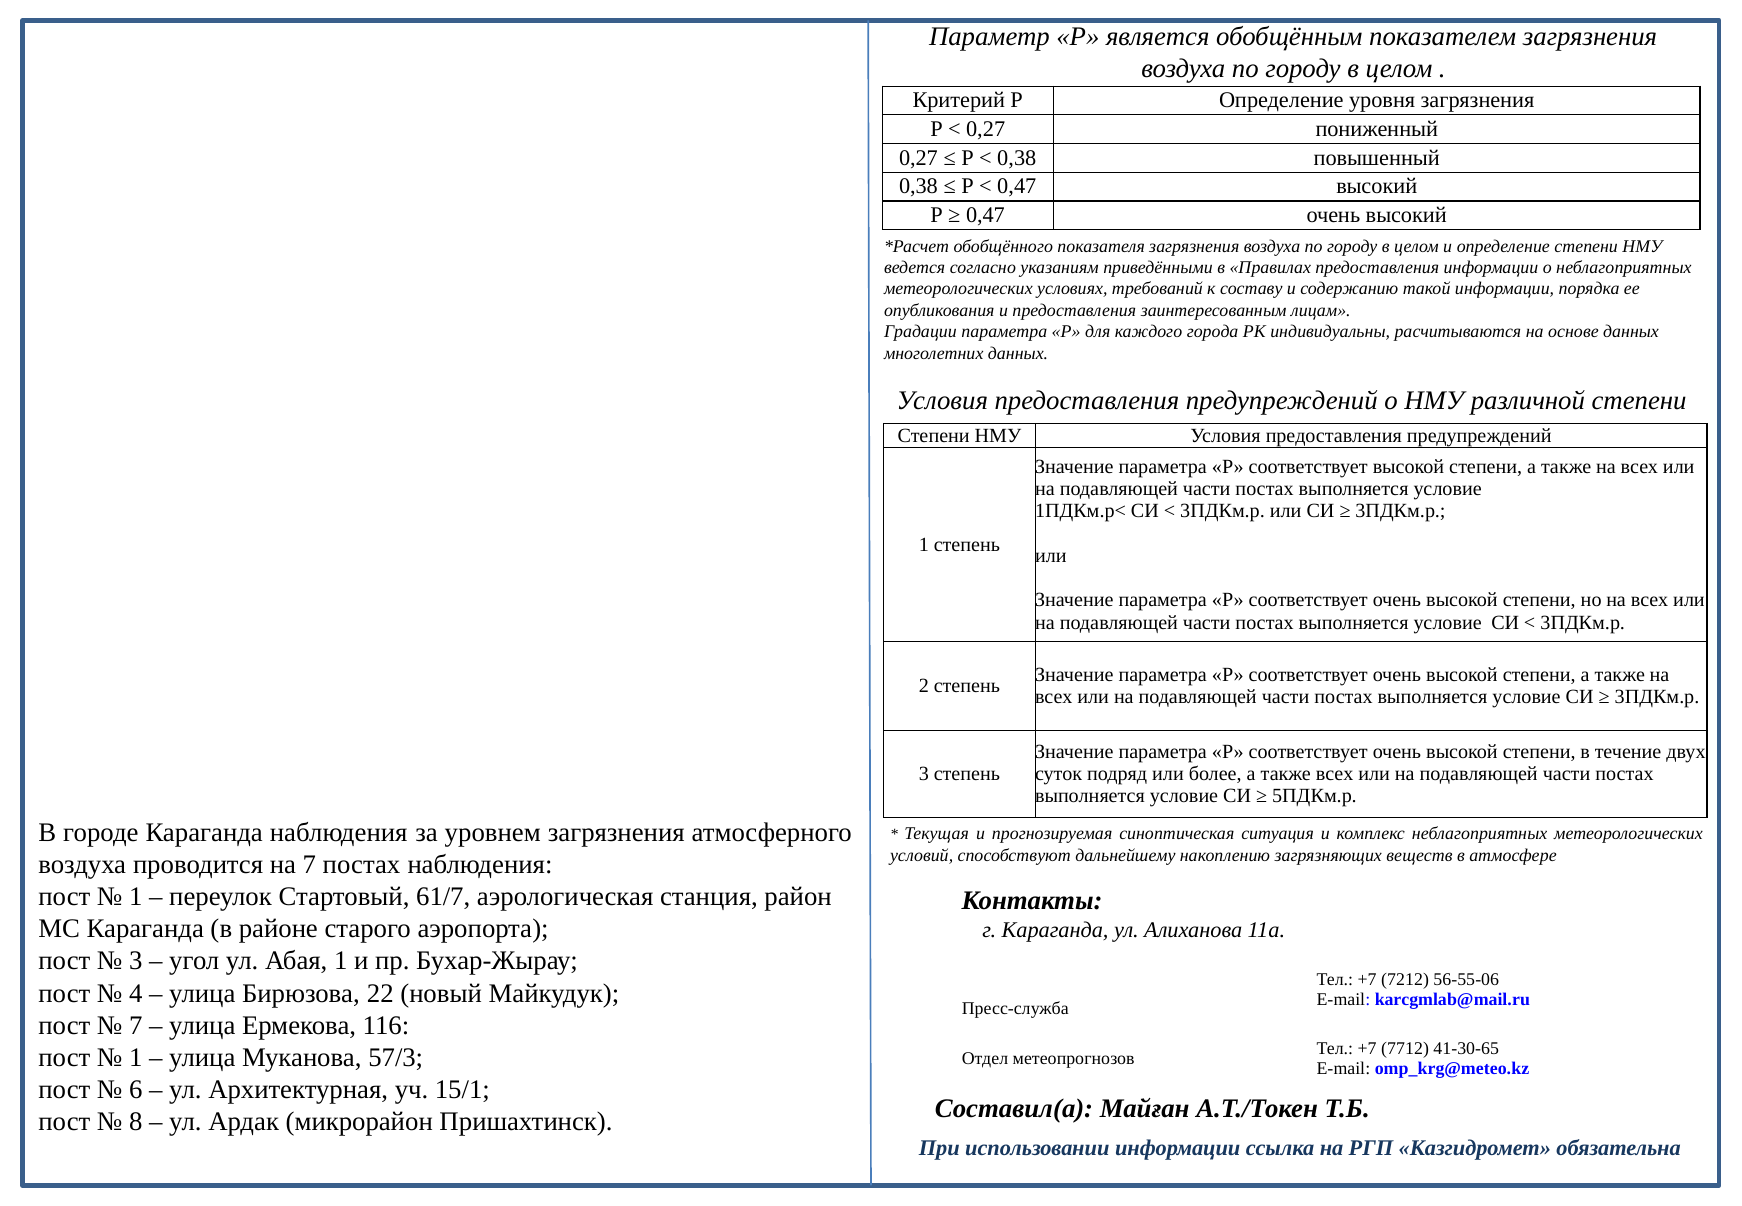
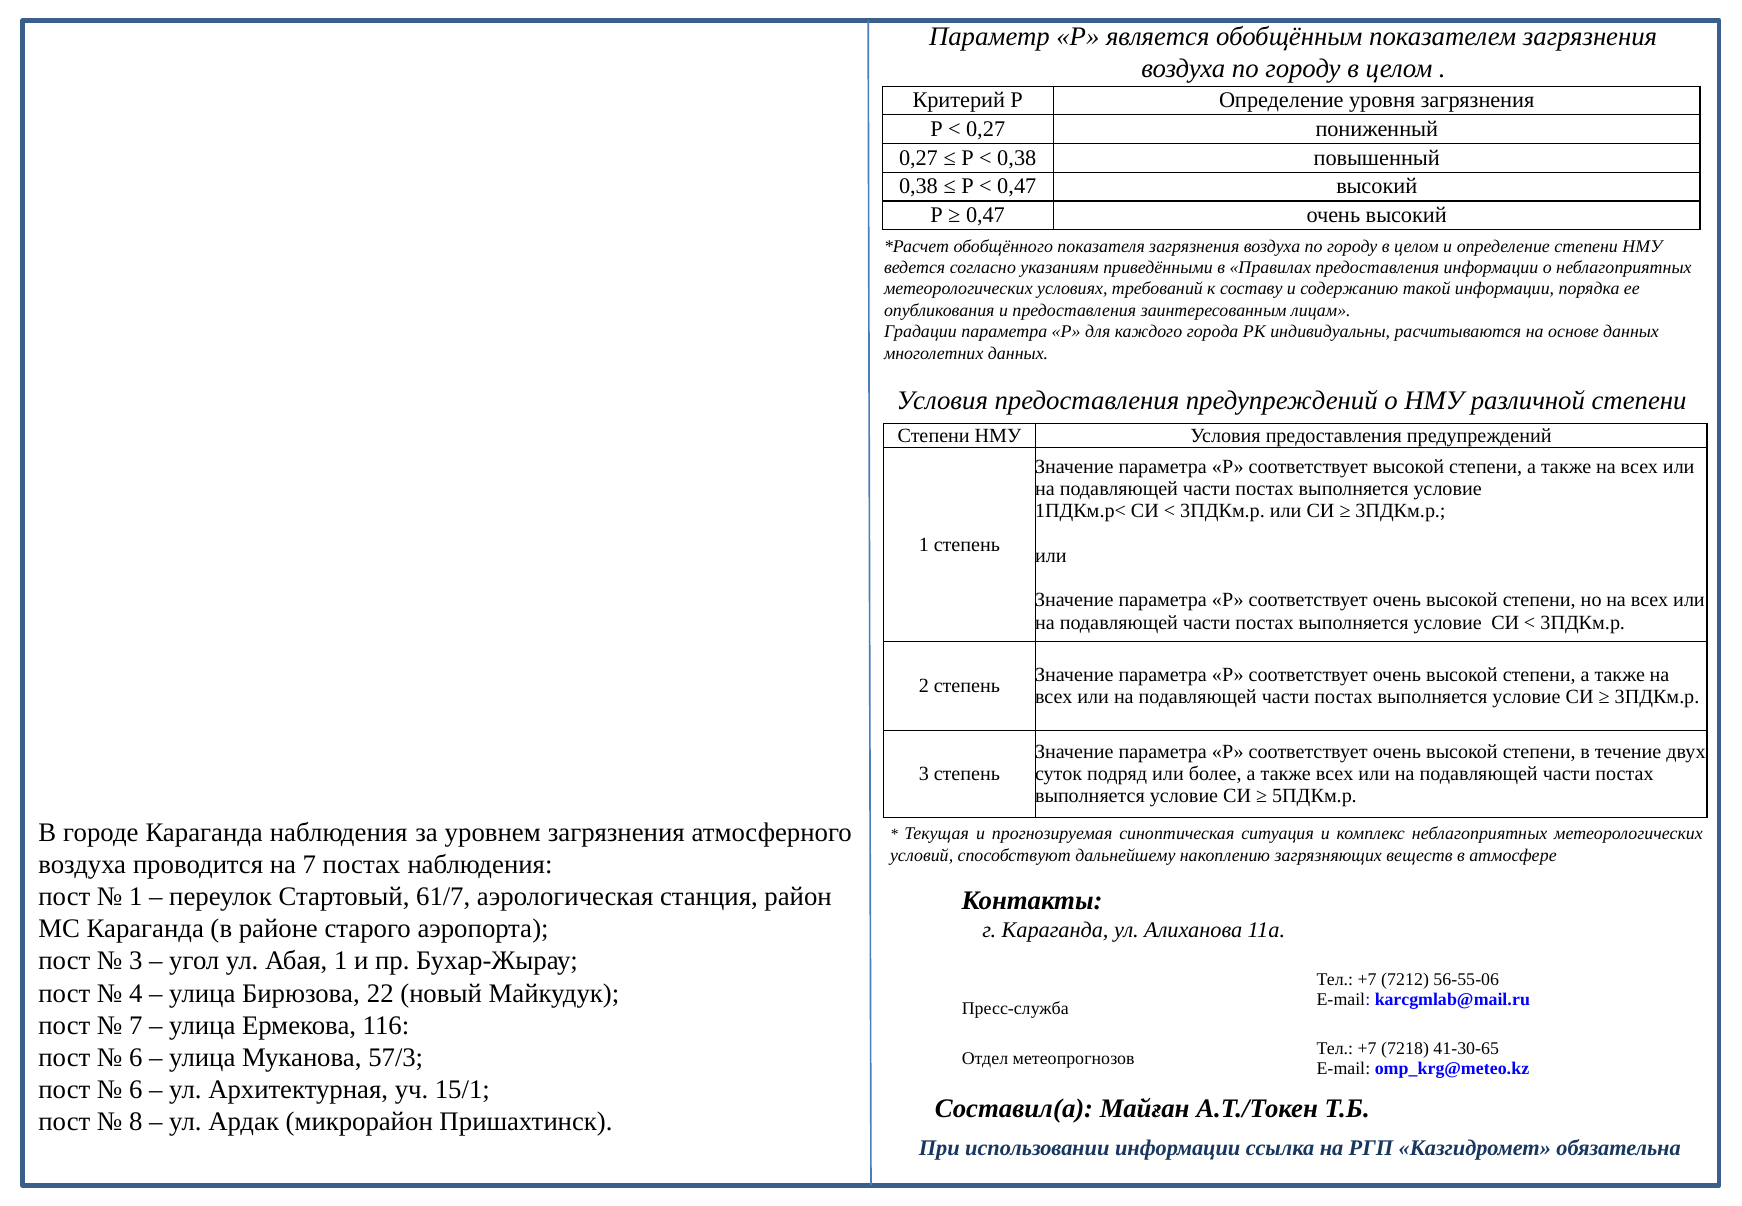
7712: 7712 -> 7218 (1405, 1049)
1: 1 -> 6 (136, 1058)
